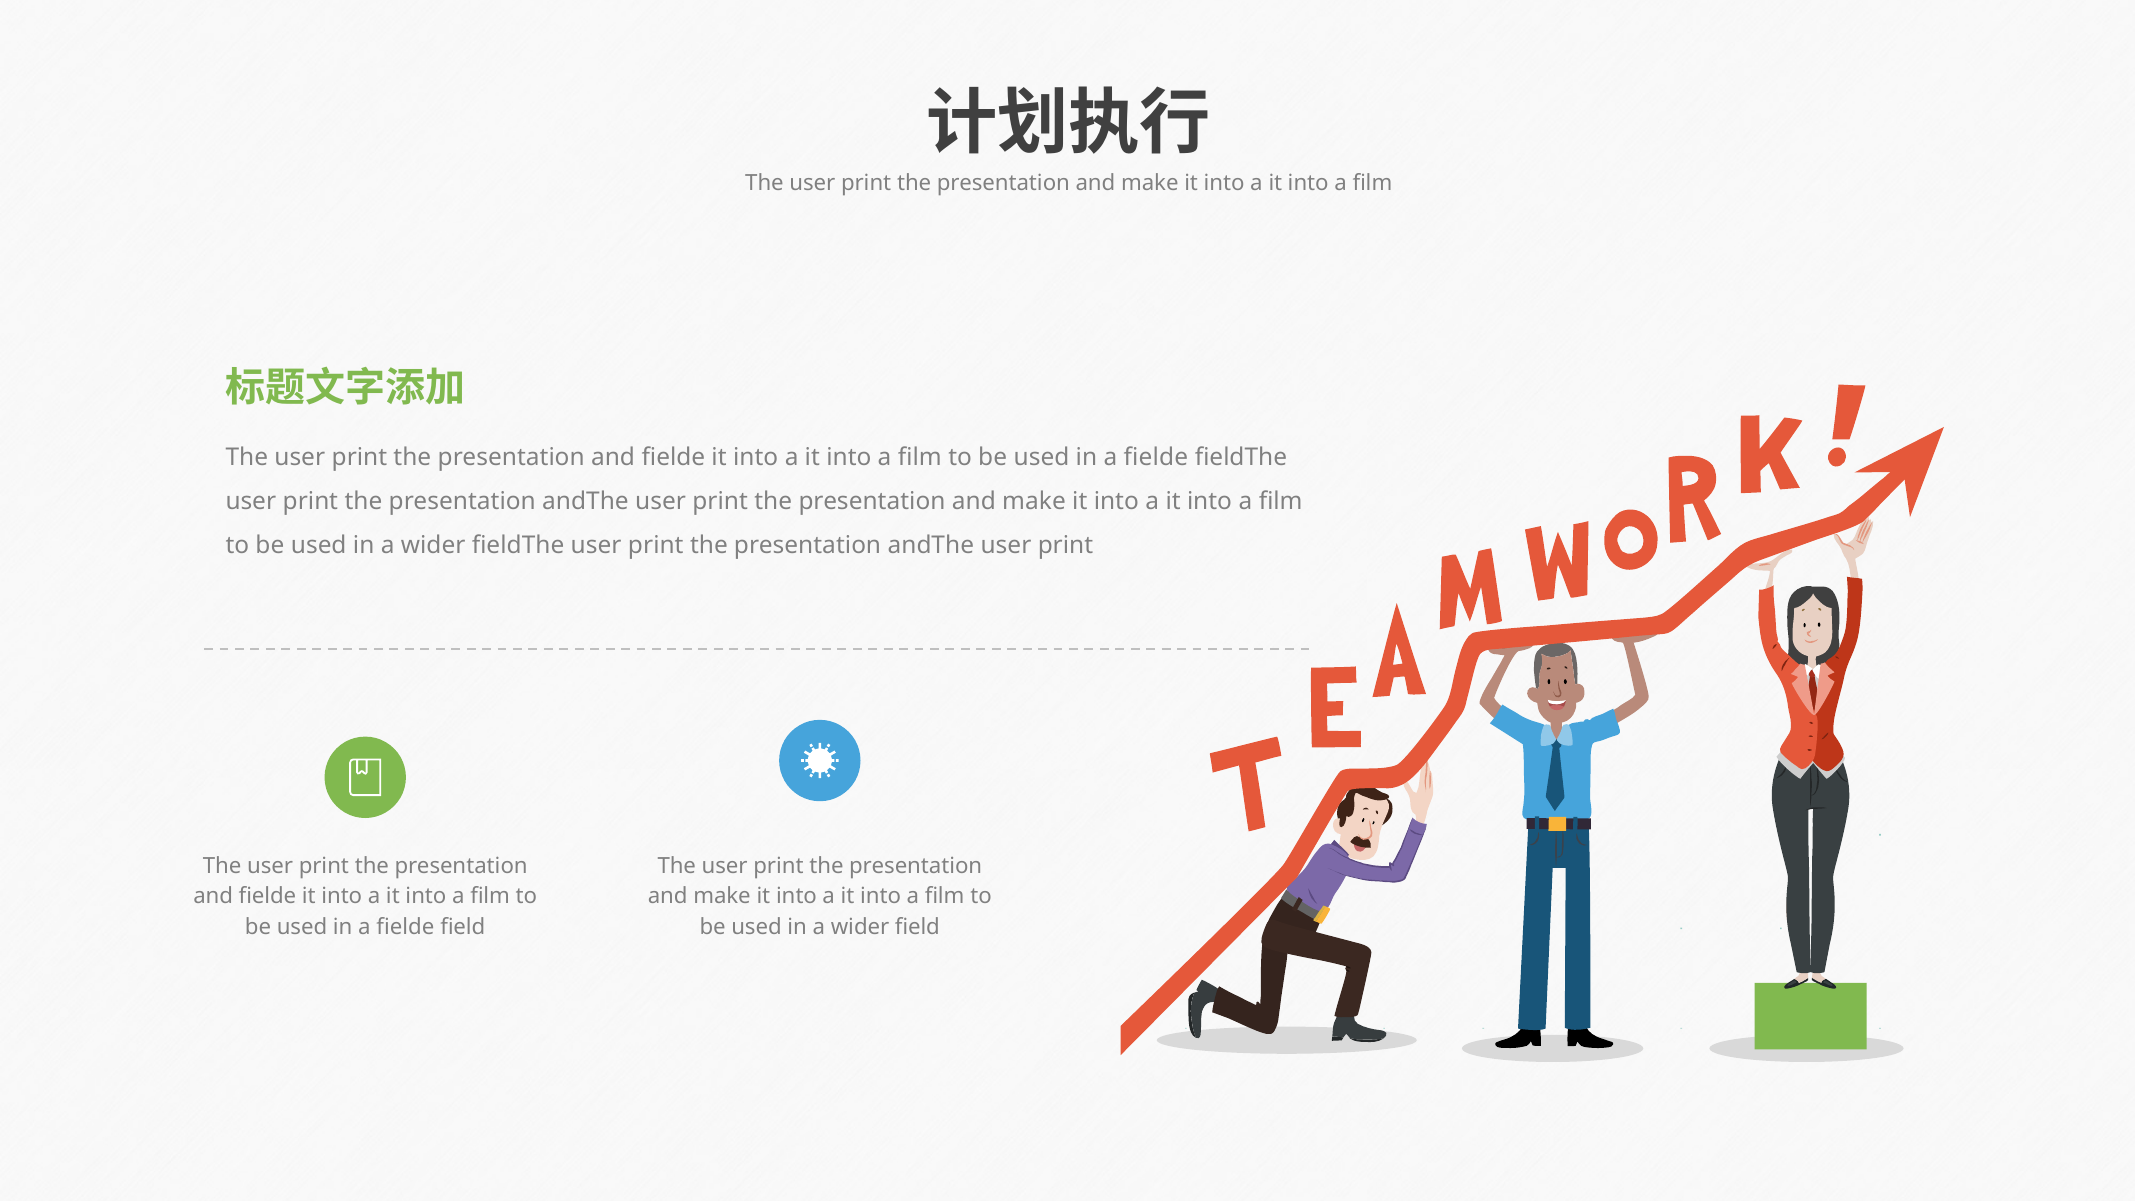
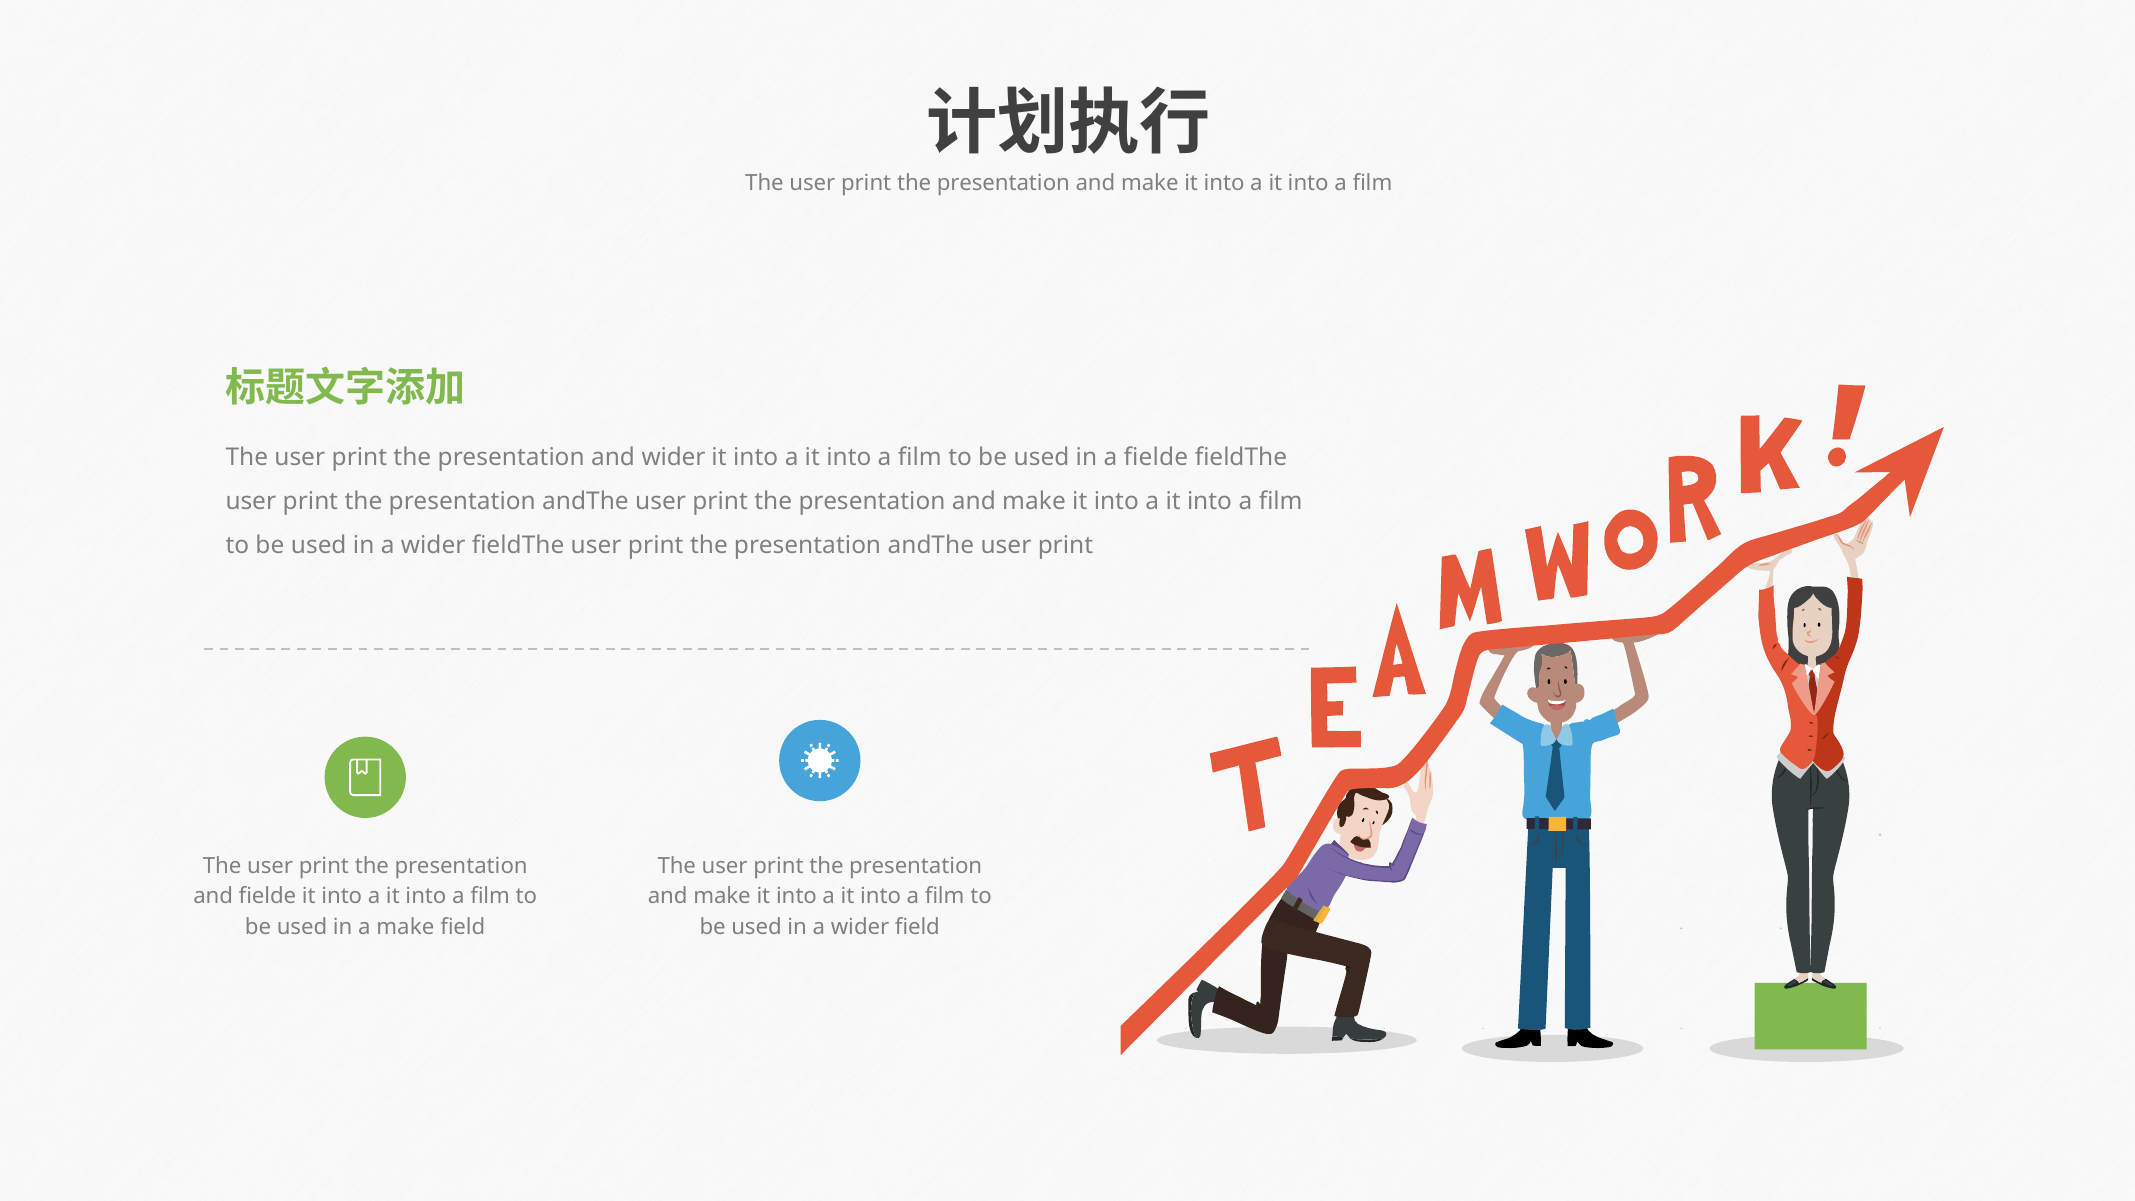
fielde: fielde -> wider (673, 457)
fielde: fielde -> make (405, 927)
